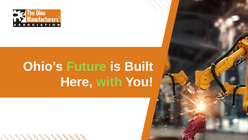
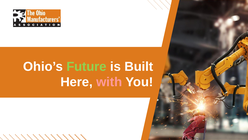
with colour: light green -> pink (109, 82)
